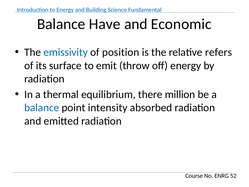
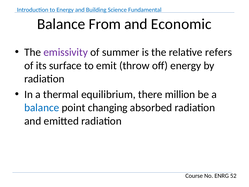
Have: Have -> From (105, 24)
emissivity colour: blue -> purple (66, 52)
position: position -> summer (121, 52)
intensity: intensity -> changing (108, 108)
